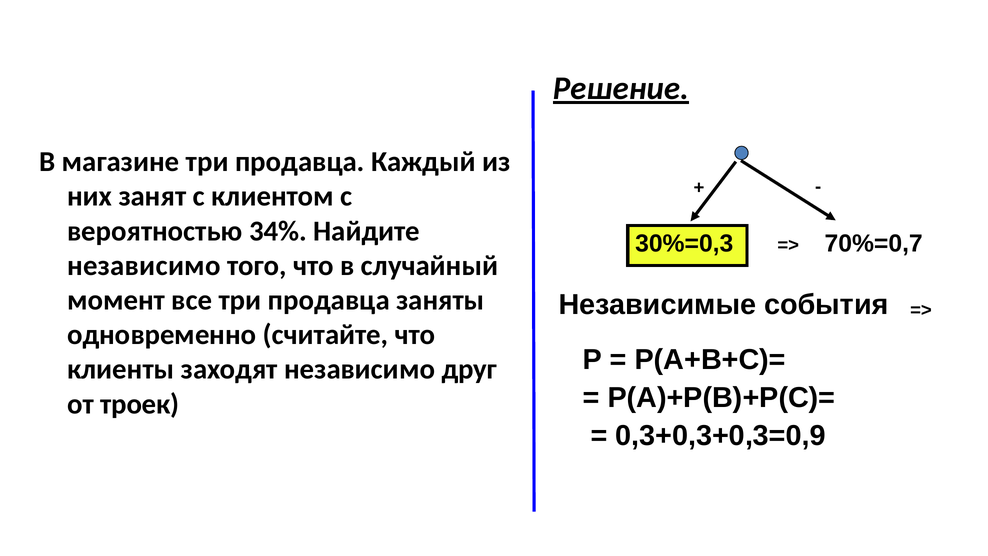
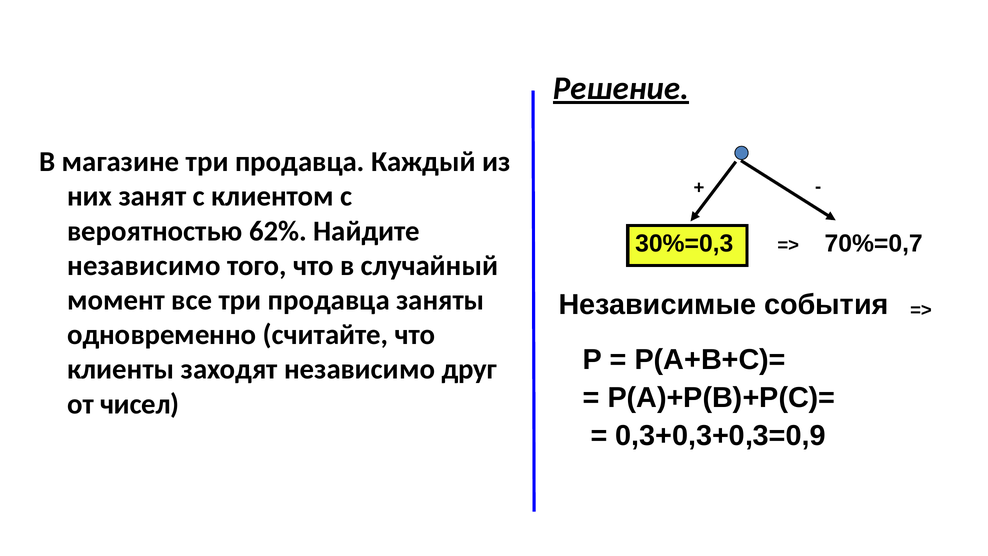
34%: 34% -> 62% (278, 231)
троек: троек -> чисел (140, 404)
